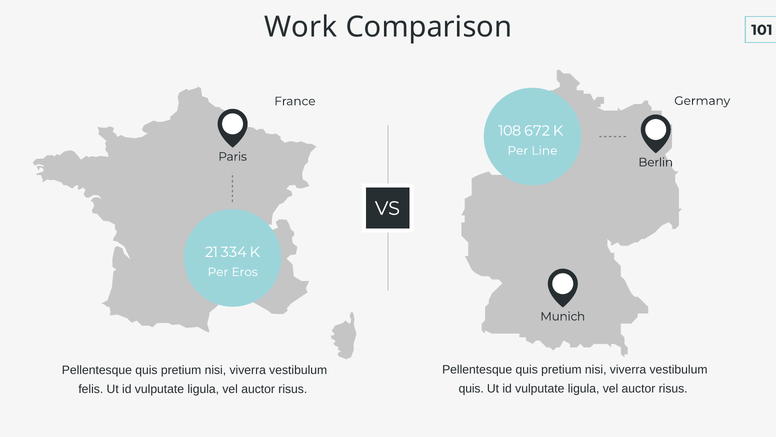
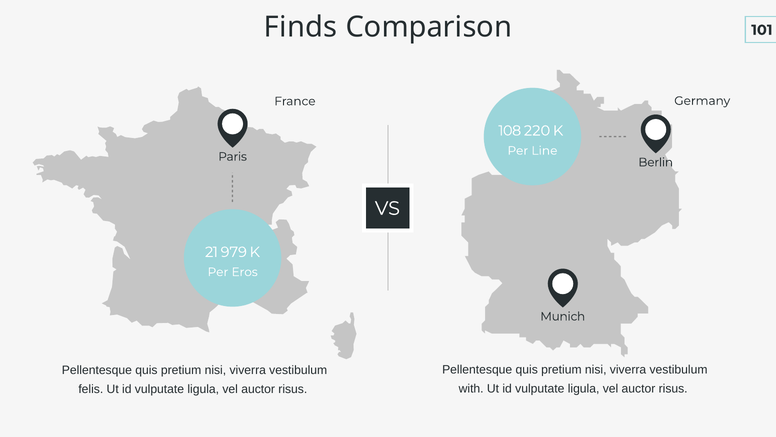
Work: Work -> Finds (301, 27)
672: 672 -> 220 (537, 131)
334: 334 -> 979 (234, 252)
quis: quis -> with (471, 388)
